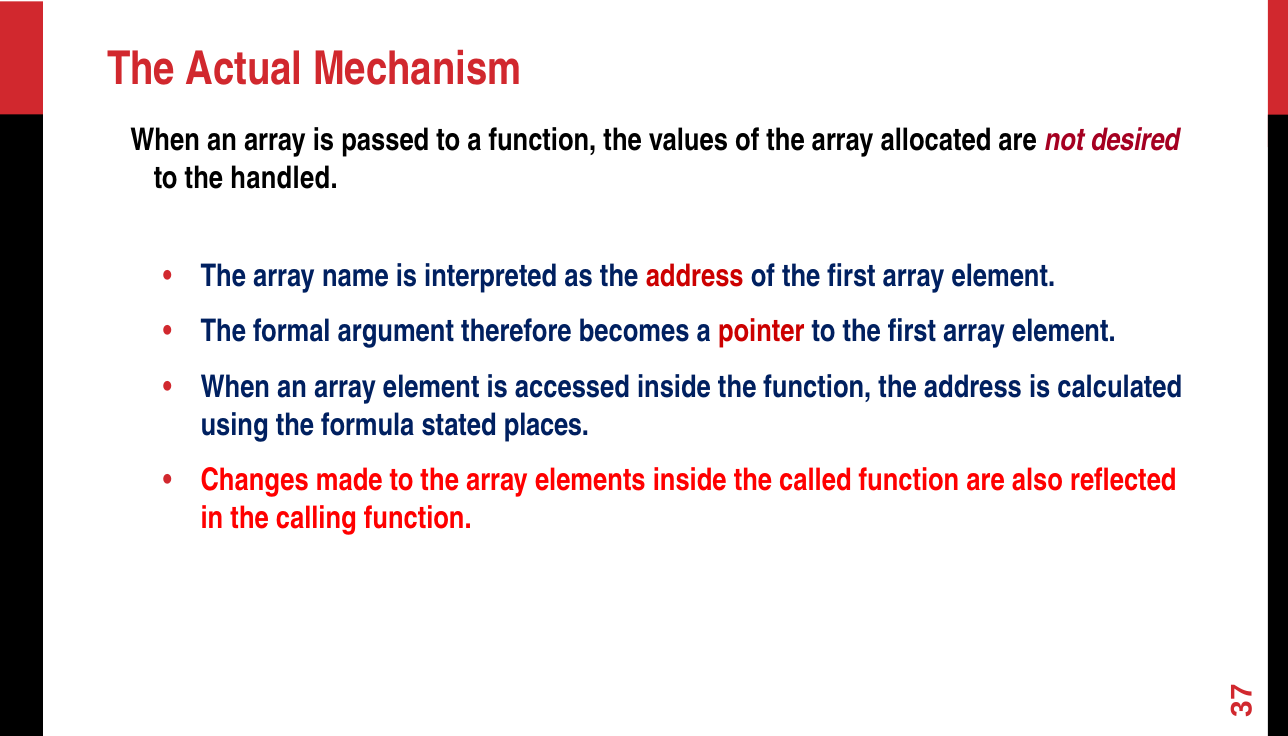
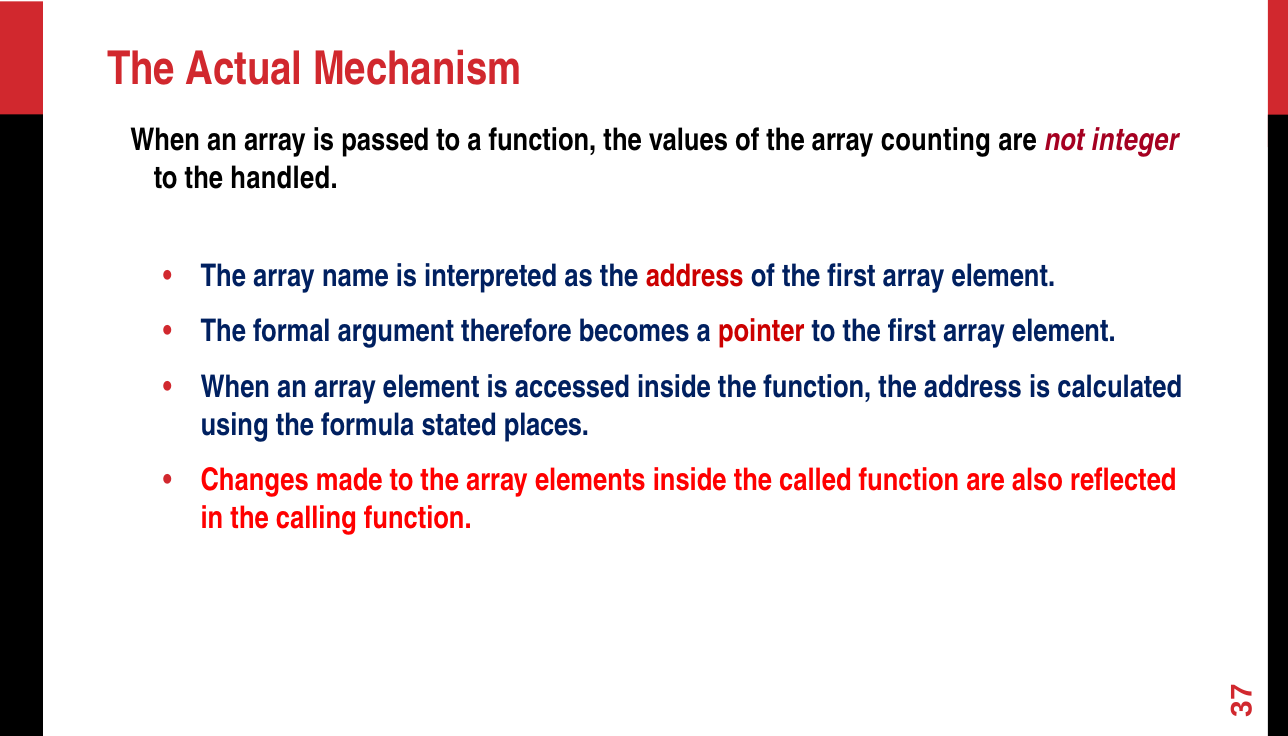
allocated: allocated -> counting (936, 141)
desired: desired -> integer (1135, 141)
